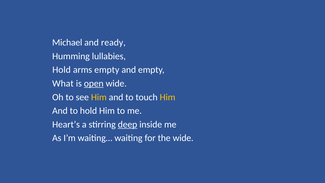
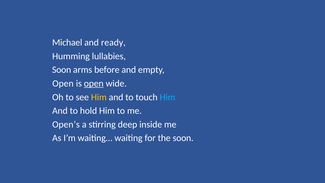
Hold: Hold -> Soon (62, 70)
arms empty: empty -> before (107, 70)
What: What -> Open (63, 83)
Him colour: yellow -> light blue (168, 97)
Heart’s: Heart’s -> Open’s (66, 124)
deep underline: present -> none (128, 124)
the wide: wide -> soon (183, 138)
